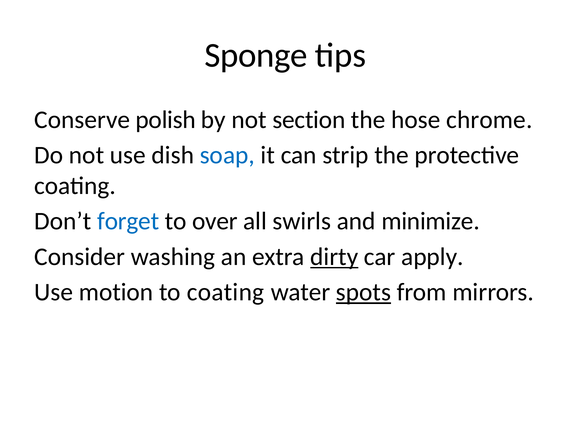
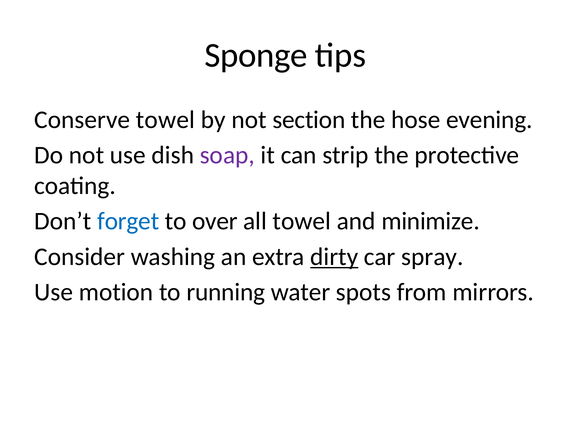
Conserve polish: polish -> towel (165, 120)
chrome: chrome -> evening (489, 120)
soap colour: blue -> purple (227, 155)
all swirls: swirls -> towel (302, 221)
apply: apply -> spray (432, 257)
to coating: coating -> running (226, 292)
spots underline: present -> none (363, 292)
